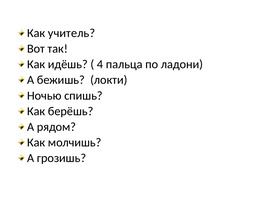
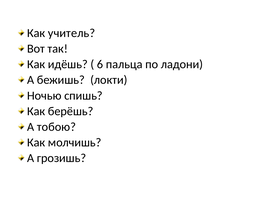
4: 4 -> 6 (100, 64)
рядом: рядом -> тобою (56, 127)
